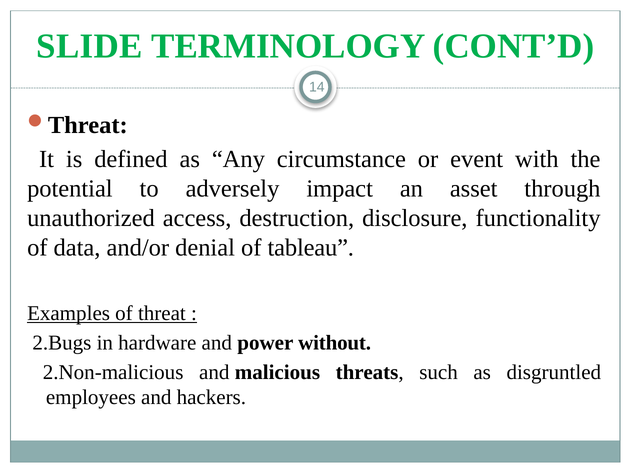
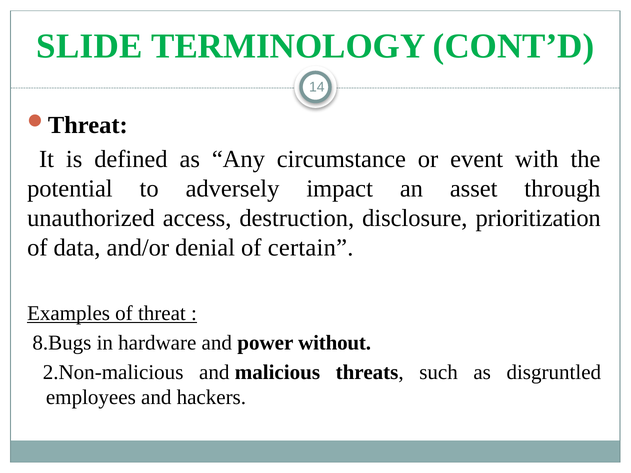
functionality: functionality -> prioritization (538, 218)
tableau: tableau -> certain (311, 248)
2.Bugs: 2.Bugs -> 8.Bugs (62, 343)
